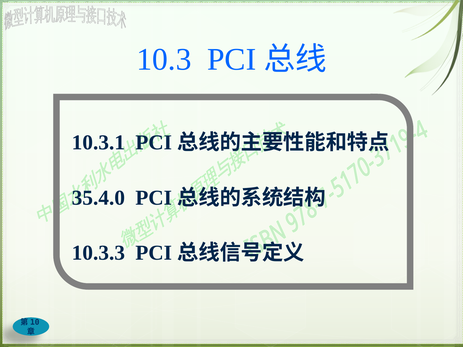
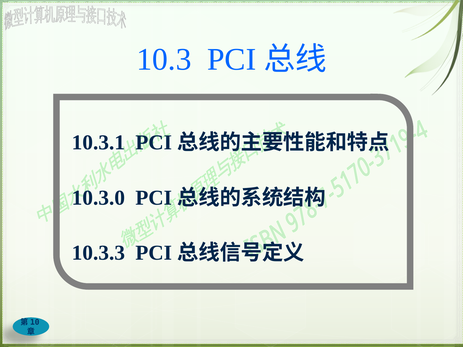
35.4.0: 35.4.0 -> 10.3.0 (98, 198)
